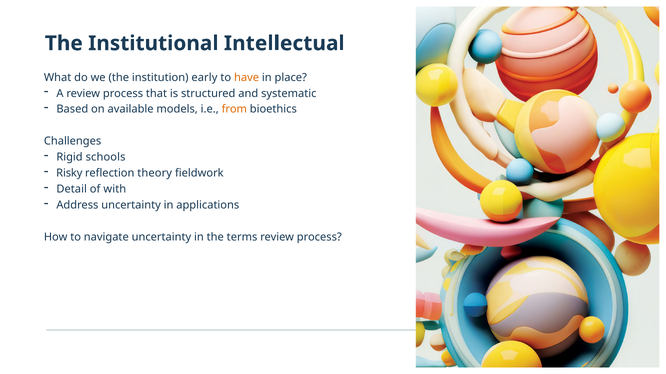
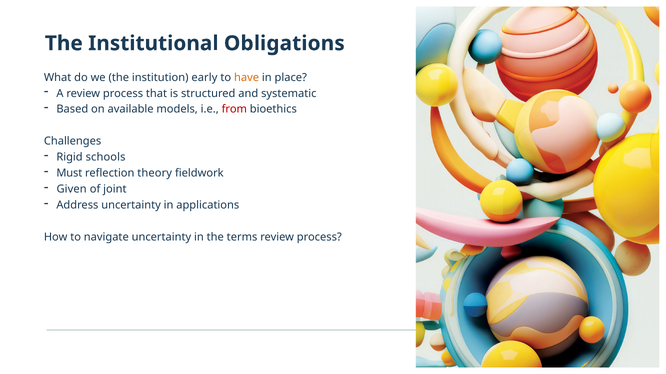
Intellectual: Intellectual -> Obligations (284, 43)
from colour: orange -> red (234, 109)
Risky: Risky -> Must (69, 173)
Detail: Detail -> Given (72, 189)
with: with -> joint (115, 189)
